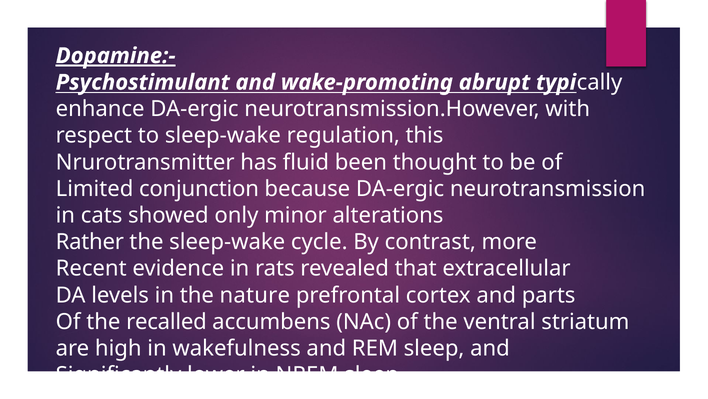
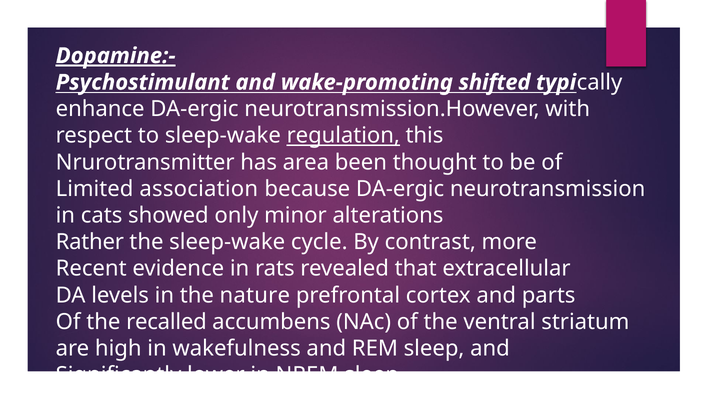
abrupt: abrupt -> shifted (495, 82)
regulation underline: none -> present (343, 135)
fluid: fluid -> area (306, 162)
conjunction: conjunction -> association (199, 188)
